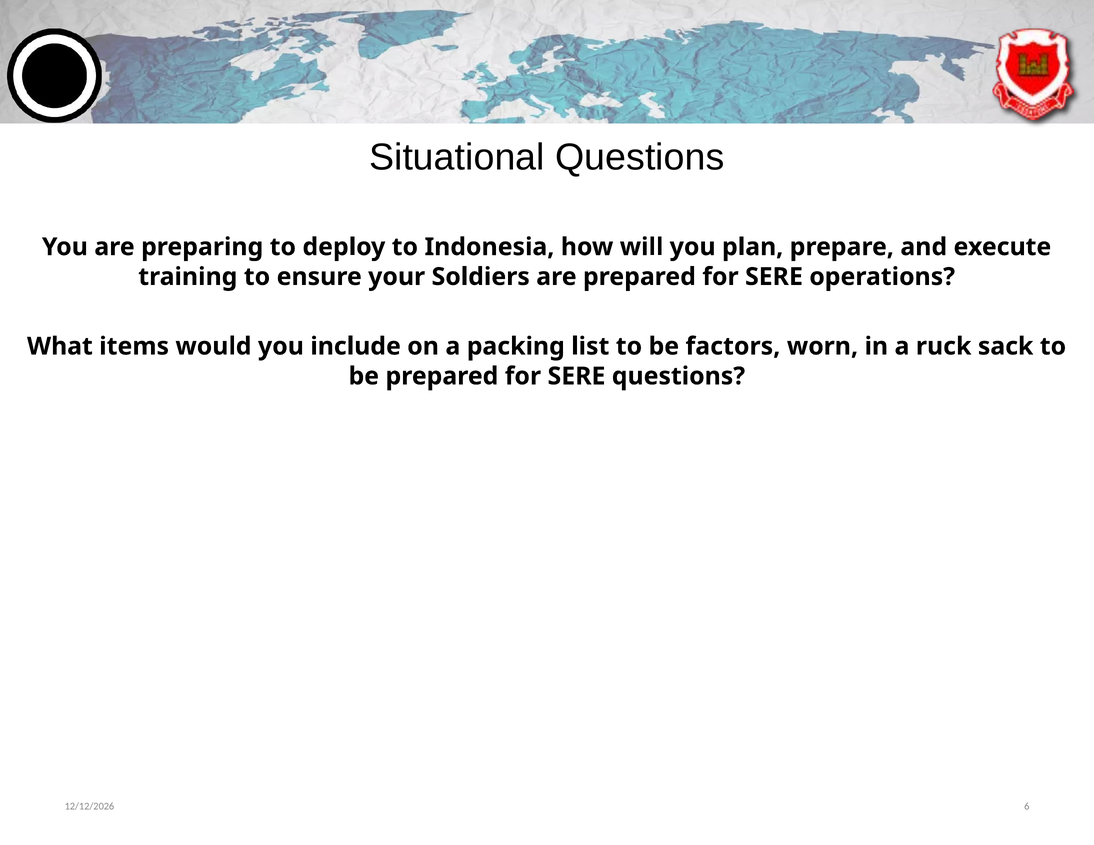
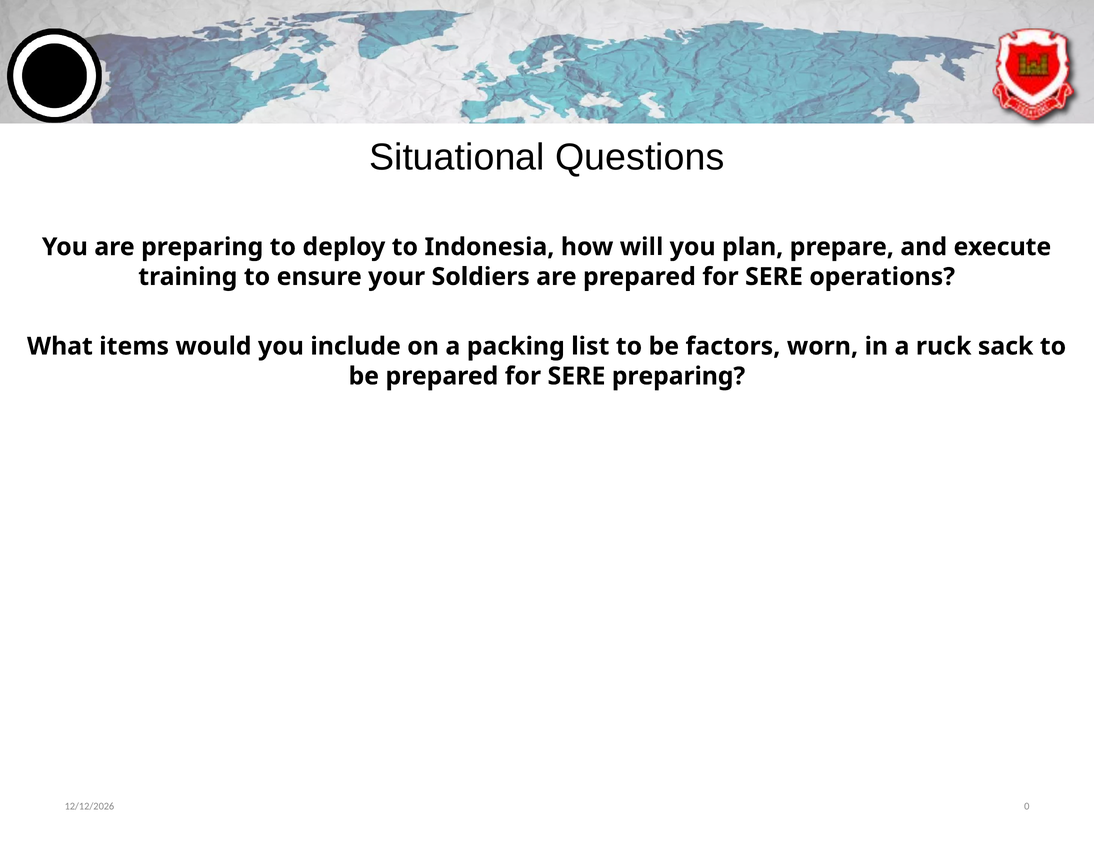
SERE questions: questions -> preparing (679, 376)
6: 6 -> 0 (1027, 807)
